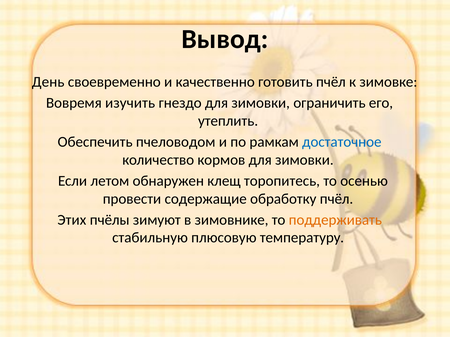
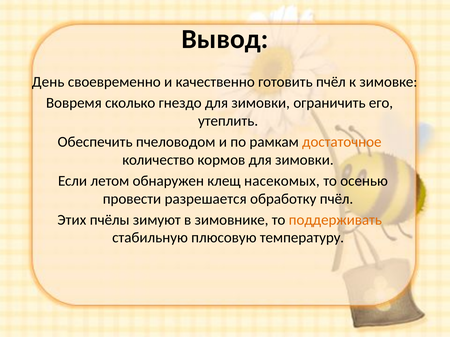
изучить: изучить -> сколько (130, 103)
достаточное colour: blue -> orange (342, 142)
торопитесь: торопитесь -> насекомых (282, 181)
содержащие: содержащие -> разрешается (206, 199)
